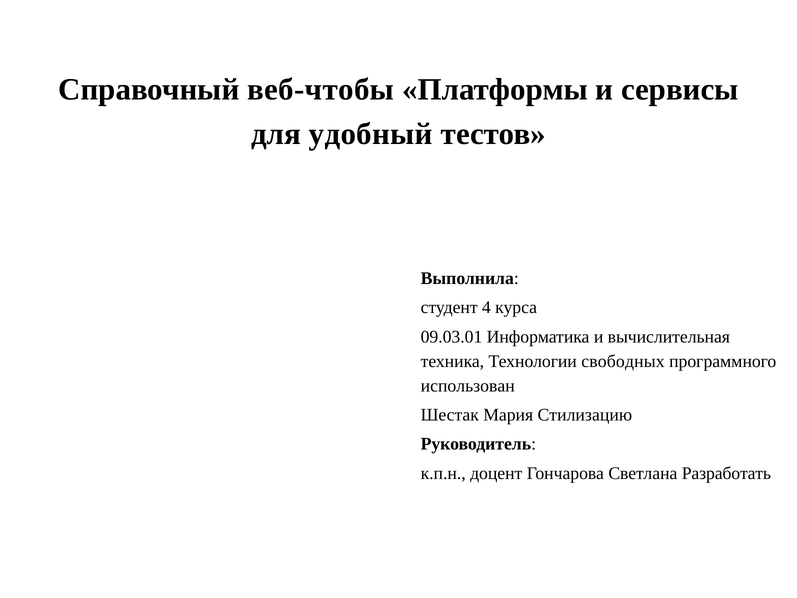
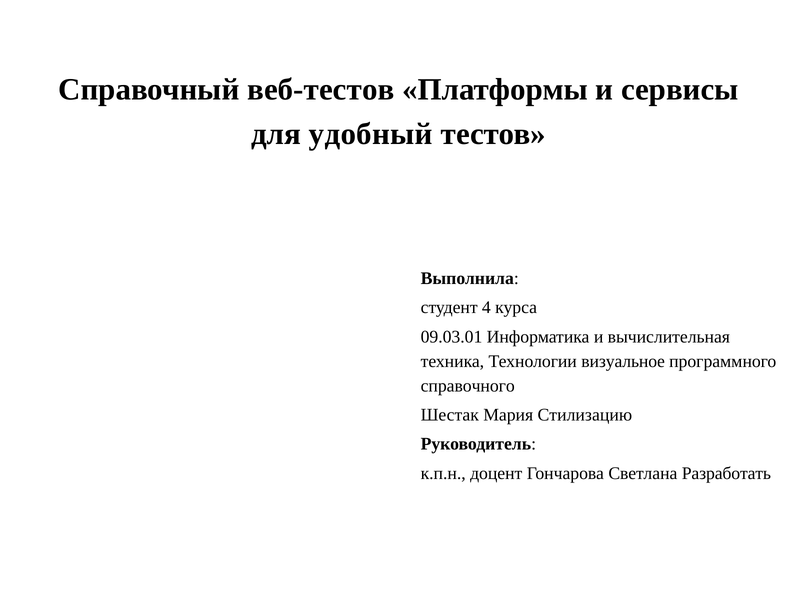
веб-чтобы: веб-чтобы -> веб-тестов (321, 89)
свободных: свободных -> визуальное (623, 361)
использован: использован -> справочного (468, 386)
